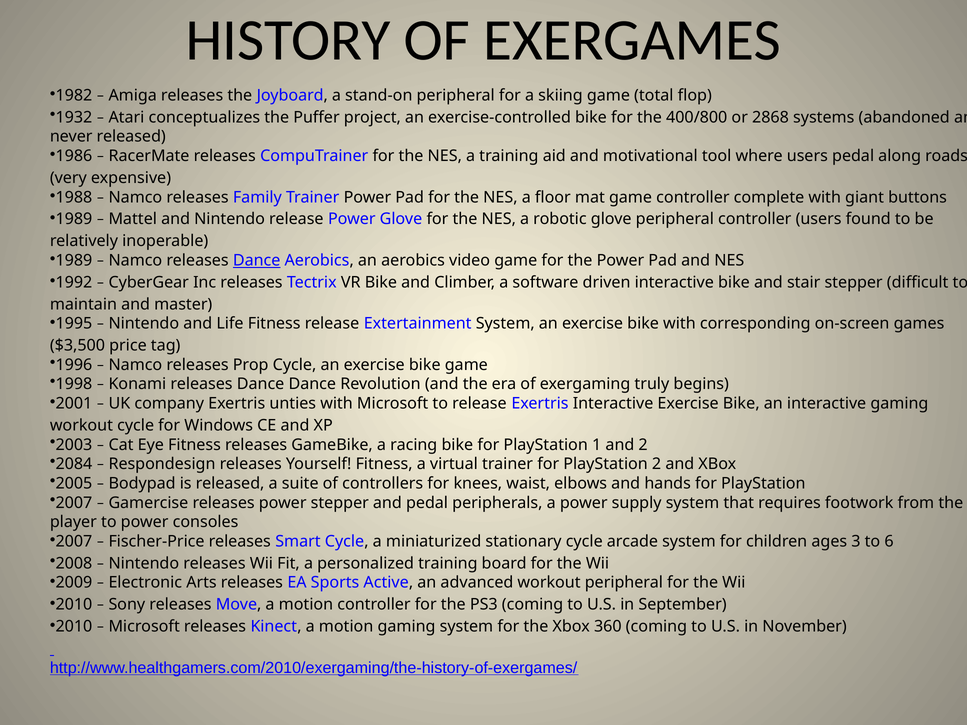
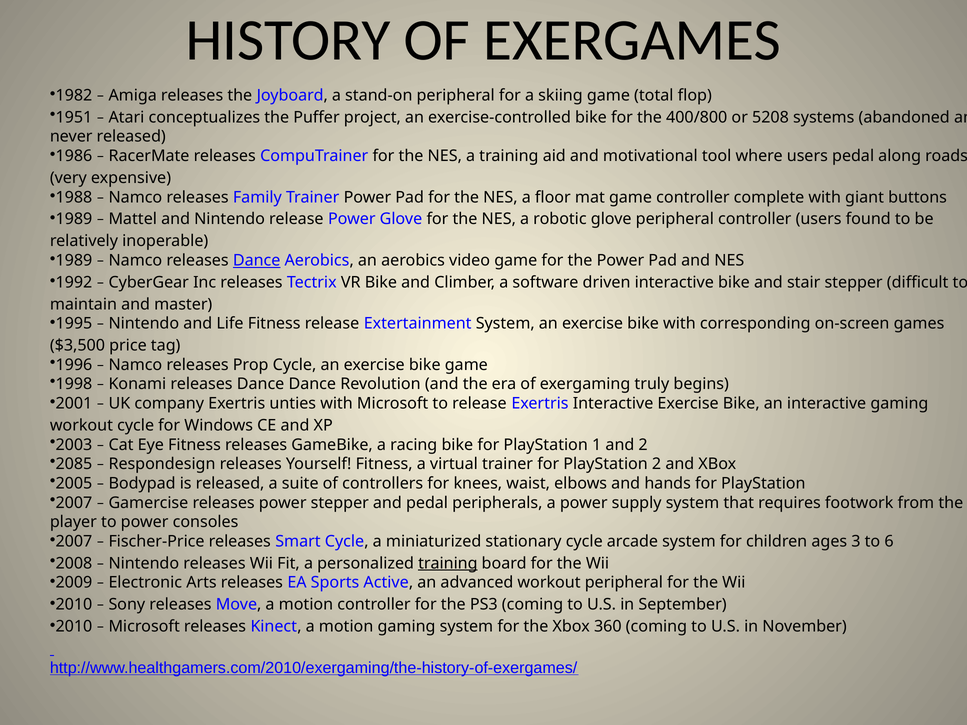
1932: 1932 -> 1951 (74, 117)
2868: 2868 -> 5208 (770, 117)
2084: 2084 -> 2085 (74, 464)
training underline: none -> present (448, 564)
